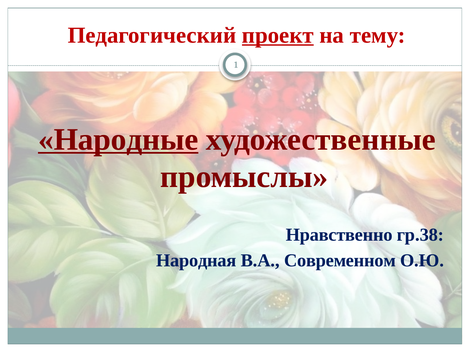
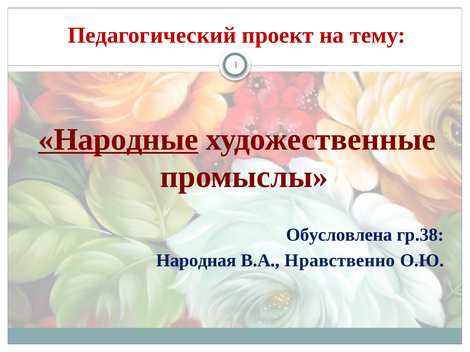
проект underline: present -> none (278, 35)
Нравственно: Нравственно -> Обусловлена (339, 235)
Современном: Современном -> Нравственно (340, 261)
